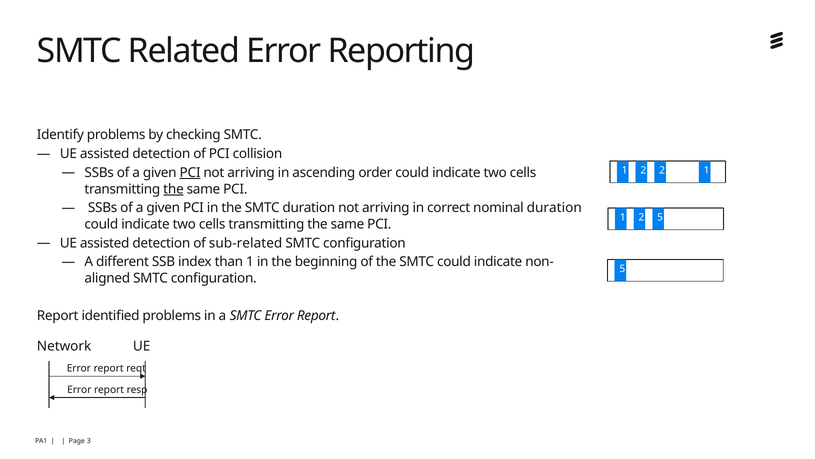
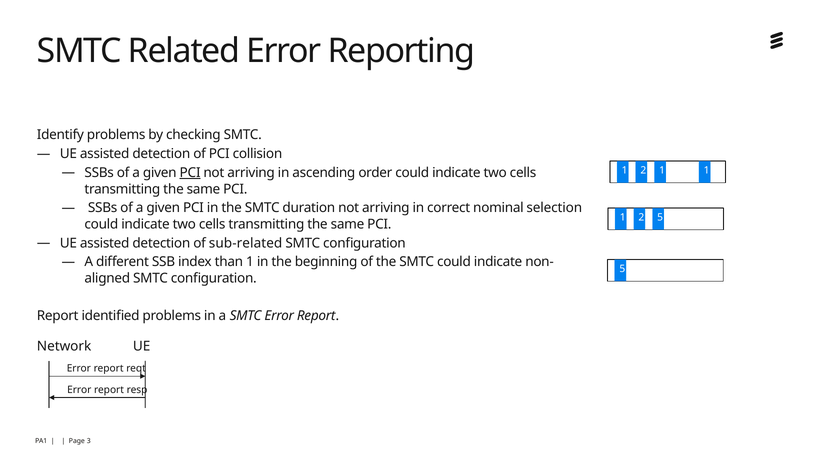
2 2: 2 -> 1 (662, 170)
the underline: present -> none (174, 189)
nominal duration: duration -> selection (554, 208)
